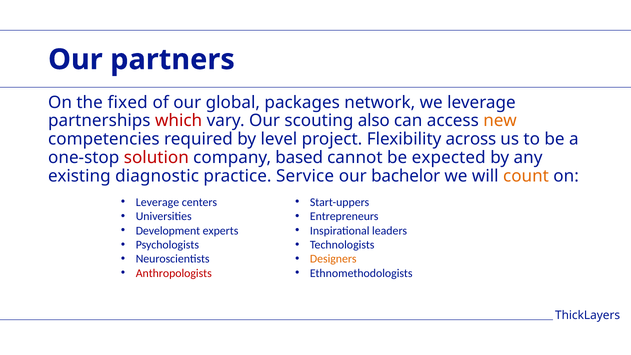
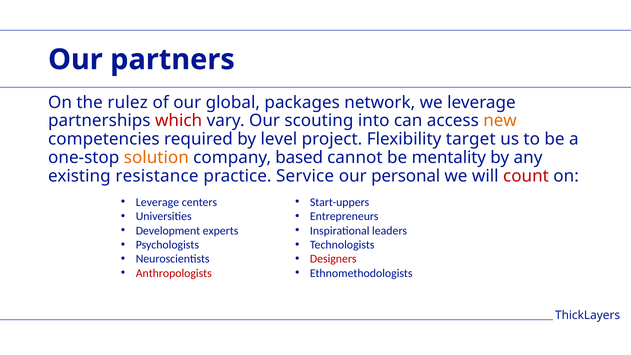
fixed: fixed -> rulez (128, 102)
also: also -> into (374, 121)
across: across -> target (471, 139)
solution colour: red -> orange (156, 158)
expected: expected -> mentality (449, 158)
diagnostic: diagnostic -> resistance (157, 176)
bachelor: bachelor -> personal (406, 176)
count colour: orange -> red (526, 176)
Designers colour: orange -> red (333, 259)
